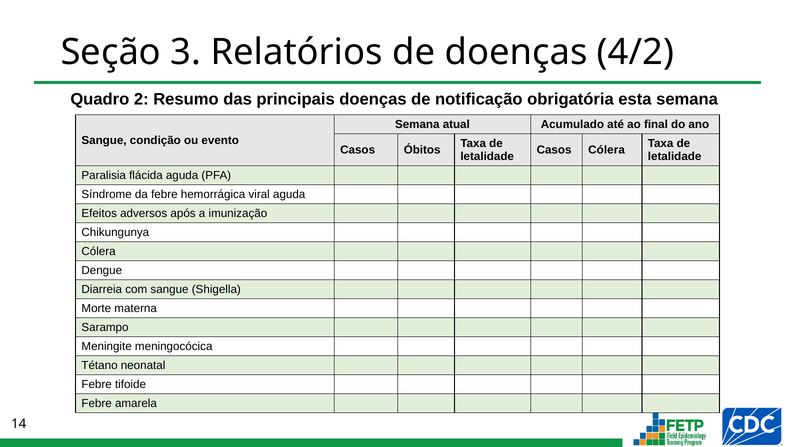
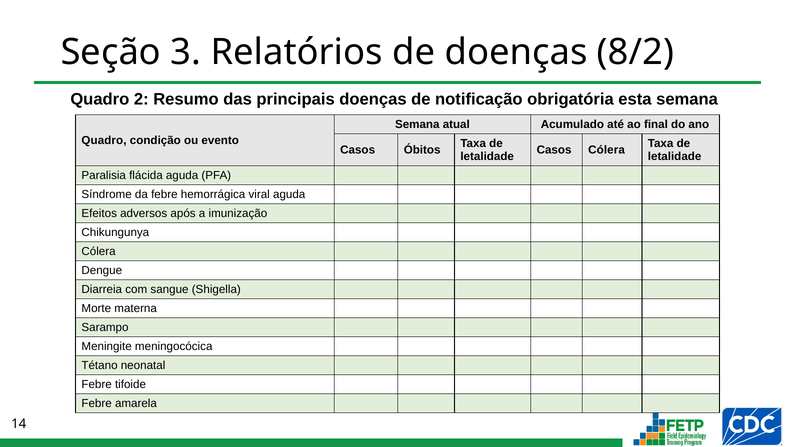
4/2: 4/2 -> 8/2 (635, 52)
Sangue: Sangue -> Quadro (104, 140)
